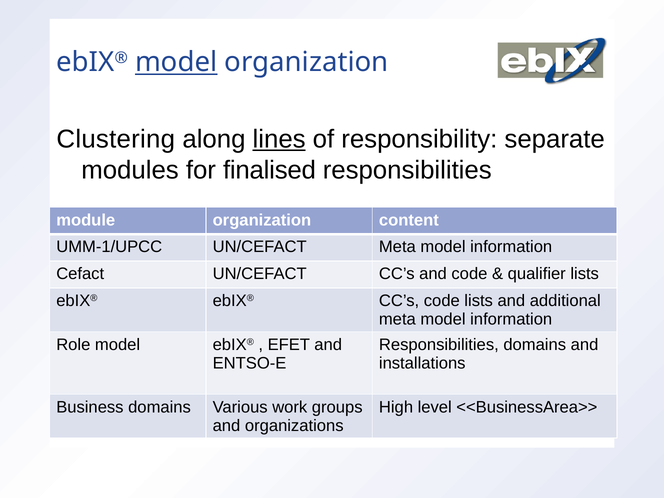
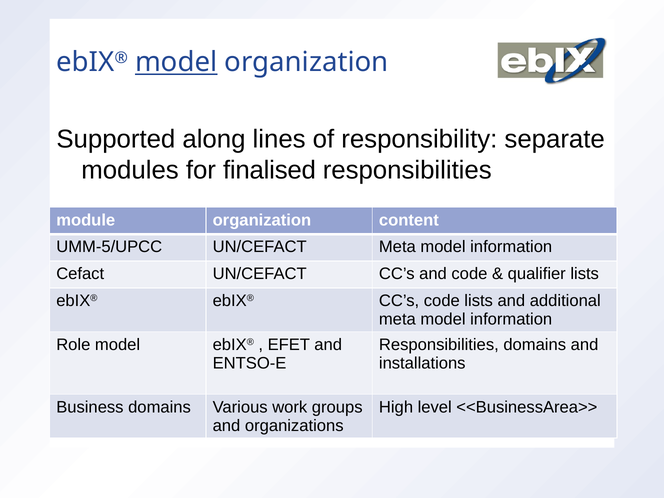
Clustering: Clustering -> Supported (116, 139)
lines underline: present -> none (279, 139)
UMM-1/UPCC: UMM-1/UPCC -> UMM-5/UPCC (109, 247)
